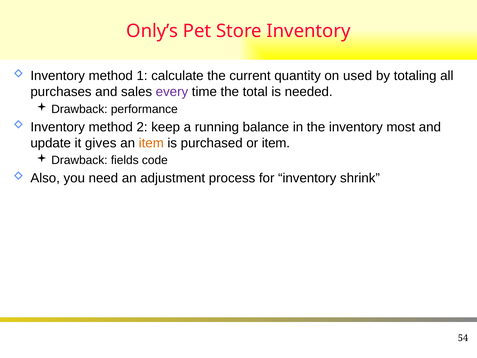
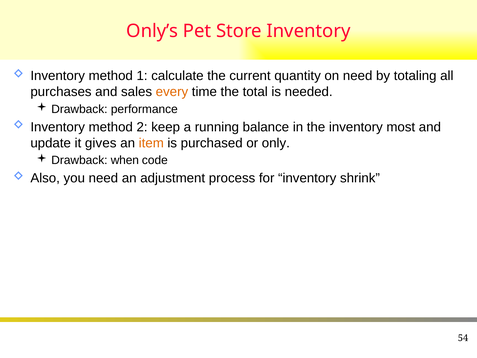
on used: used -> need (358, 76)
every colour: purple -> orange (172, 92)
or item: item -> only (276, 143)
fields: fields -> when (125, 160)
